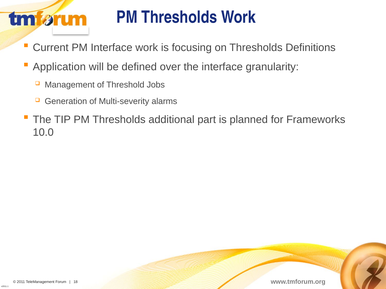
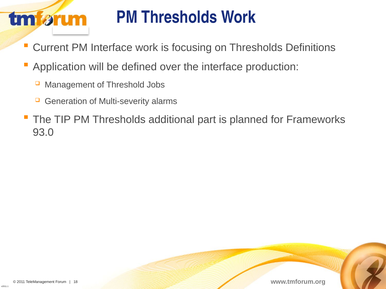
granularity: granularity -> production (272, 67)
10.0: 10.0 -> 93.0 (43, 133)
